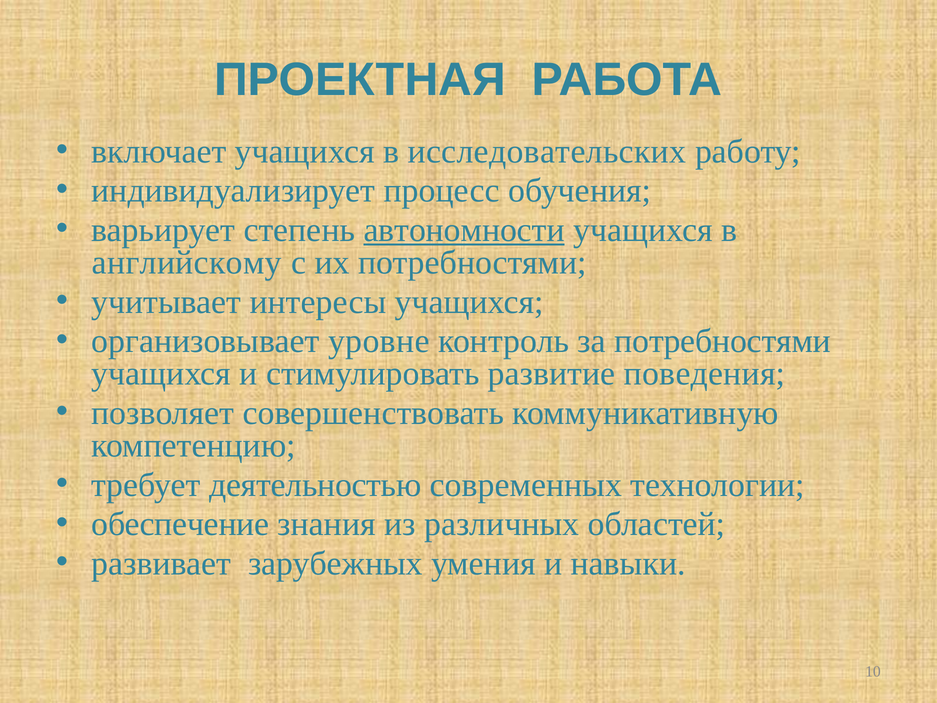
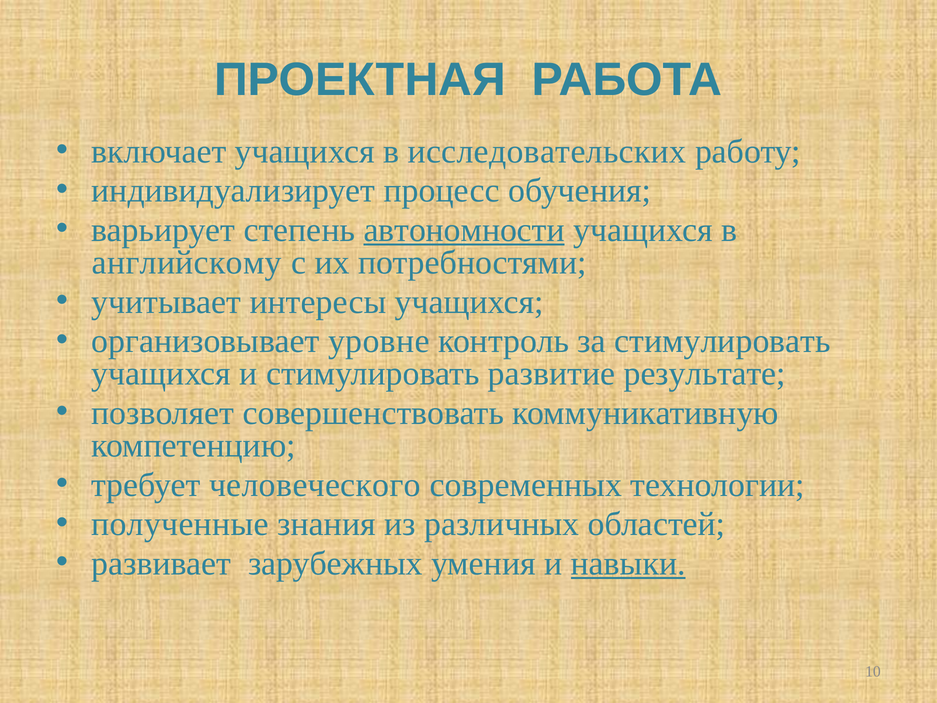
за потребностями: потребностями -> стимулировать (723, 341)
поведения: поведения -> результате (705, 374)
деятельностью: деятельностью -> человеческого (315, 485)
обеспечение: обеспечение -> полученные (180, 524)
навыки underline: none -> present (628, 563)
